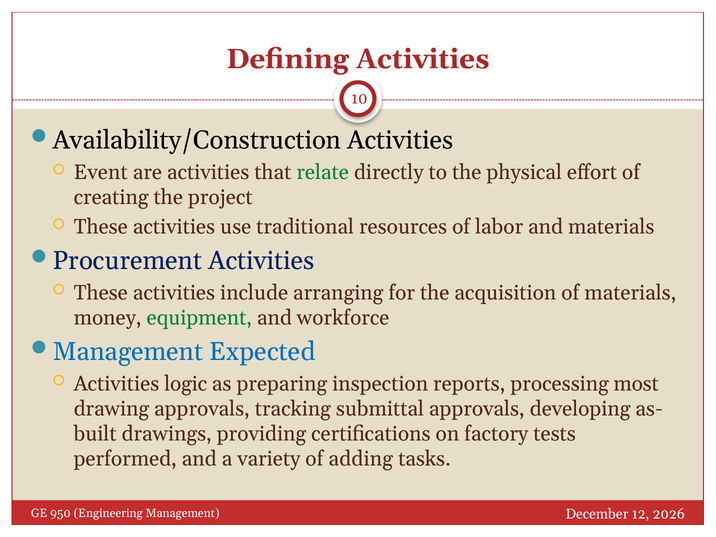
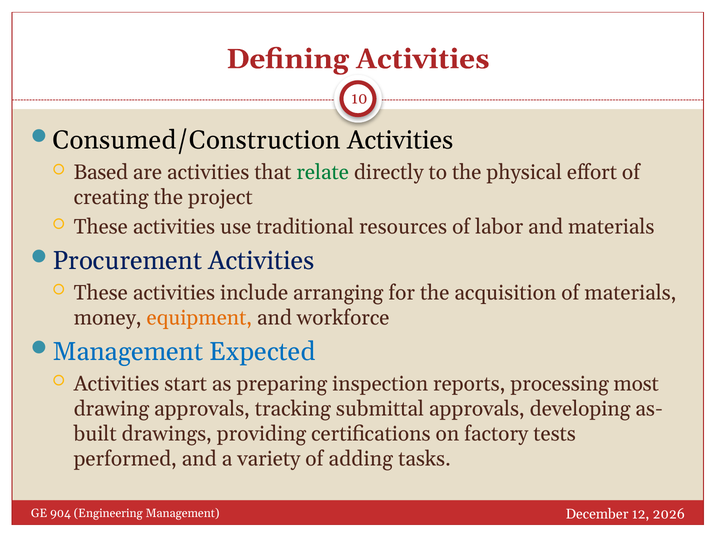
Availability/Construction: Availability/Construction -> Consumed/Construction (197, 140)
Event: Event -> Based (101, 172)
equipment colour: green -> orange (199, 318)
logic: logic -> start (186, 384)
950: 950 -> 904 (61, 514)
